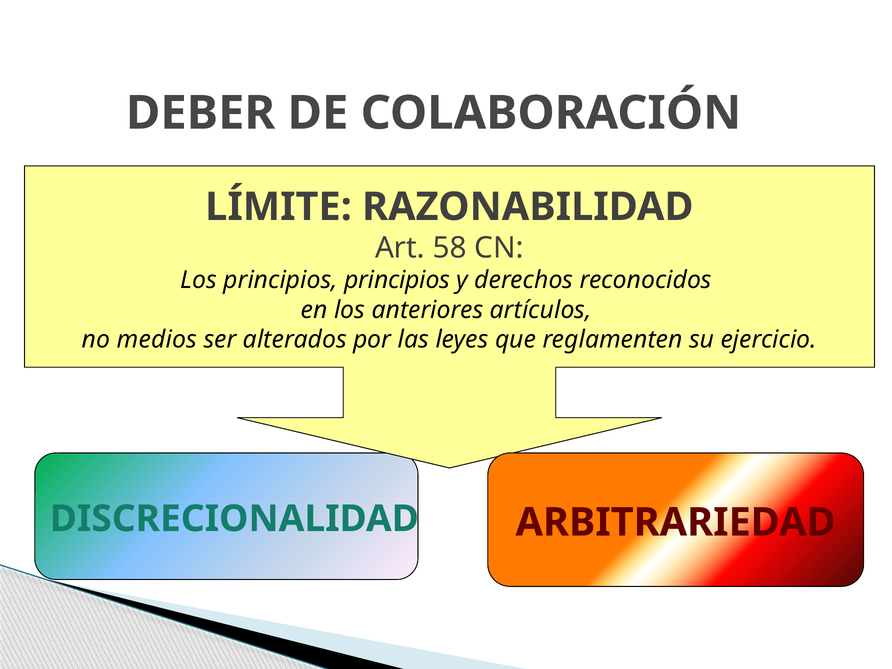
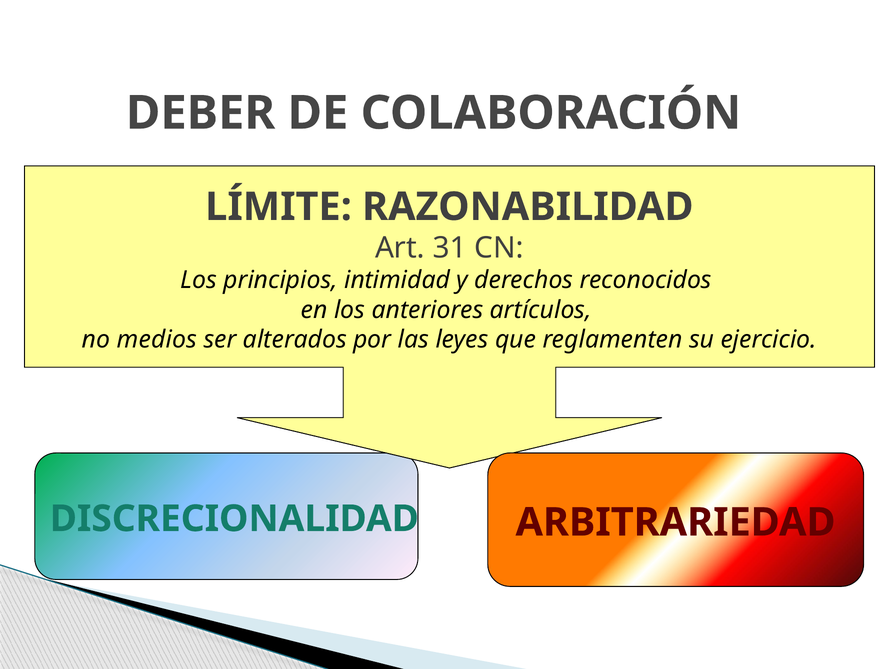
58: 58 -> 31 (450, 248)
principios principios: principios -> intimidad (397, 280)
